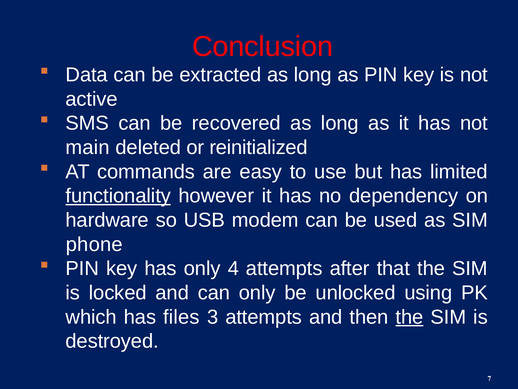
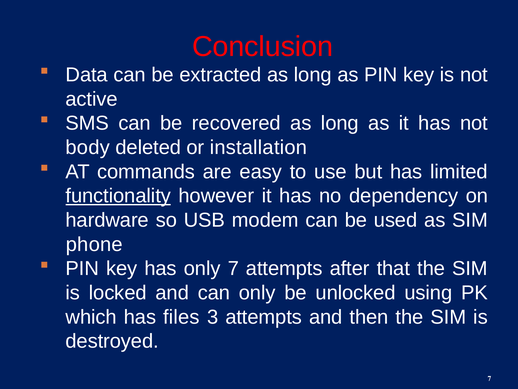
main: main -> body (88, 147)
reinitialized: reinitialized -> installation (258, 147)
4: 4 -> 7 (233, 268)
the underline: present -> none (410, 317)
